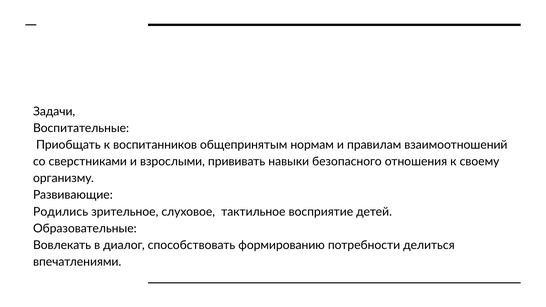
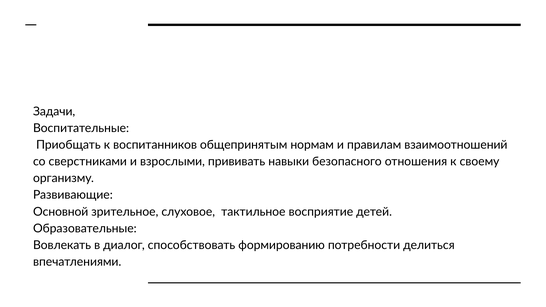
Родились: Родились -> Основной (61, 212)
